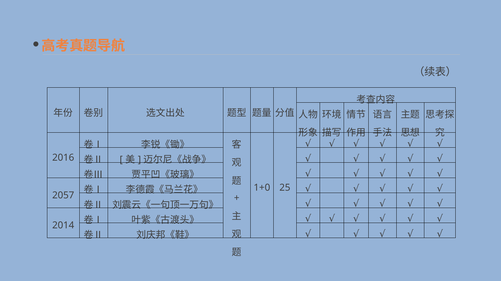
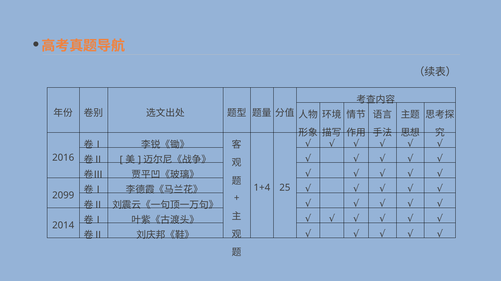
1+0: 1+0 -> 1+4 (262, 188)
2057: 2057 -> 2099 (63, 195)
